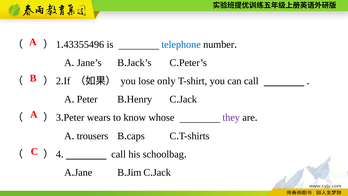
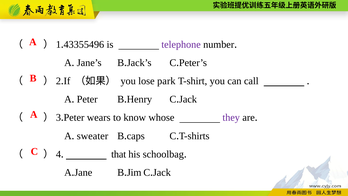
telephone colour: blue -> purple (181, 44)
only: only -> park (166, 81)
trousers: trousers -> sweater (93, 136)
call: call -> that (119, 154)
